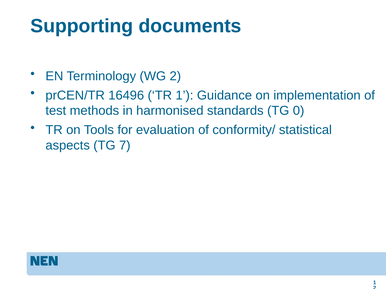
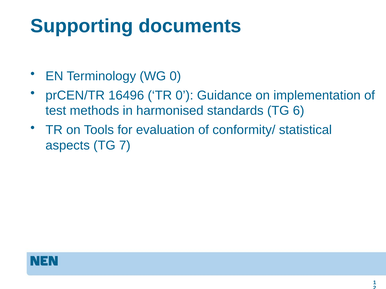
WG 2: 2 -> 0 (175, 76)
TR 1: 1 -> 0 (184, 95)
0: 0 -> 6 (299, 111)
